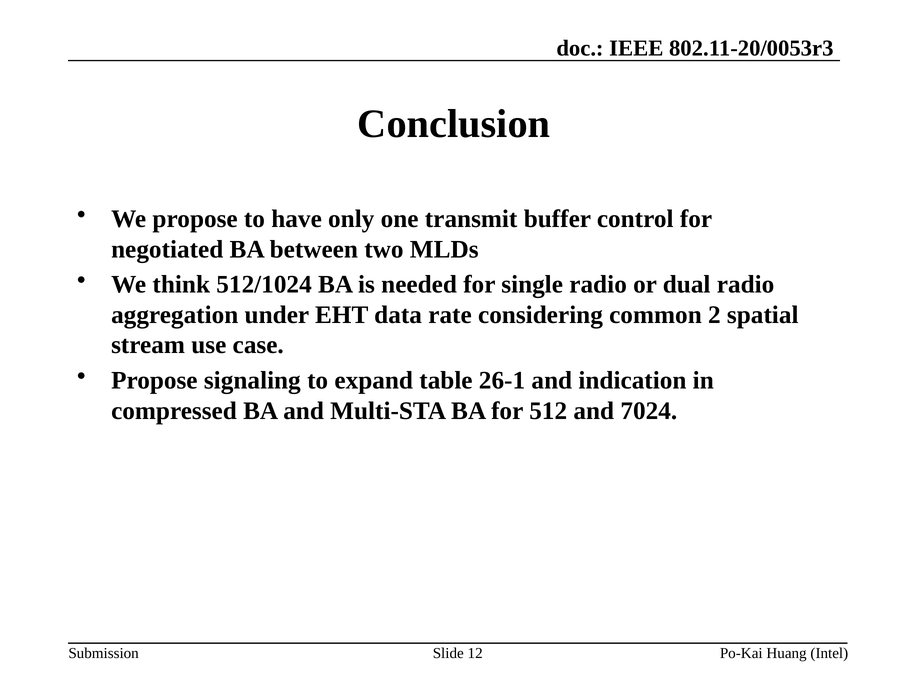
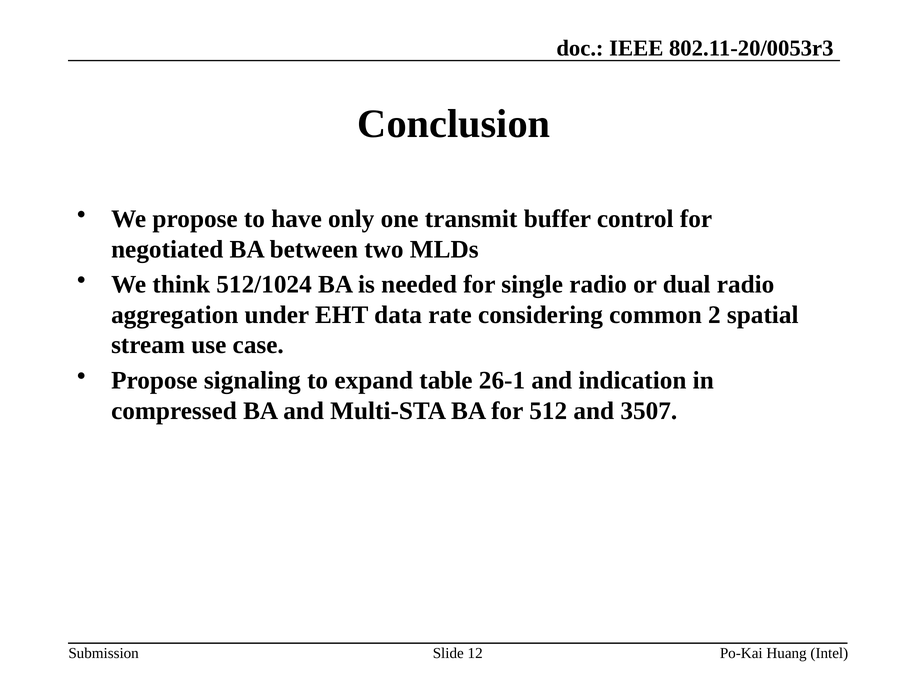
7024: 7024 -> 3507 (649, 411)
